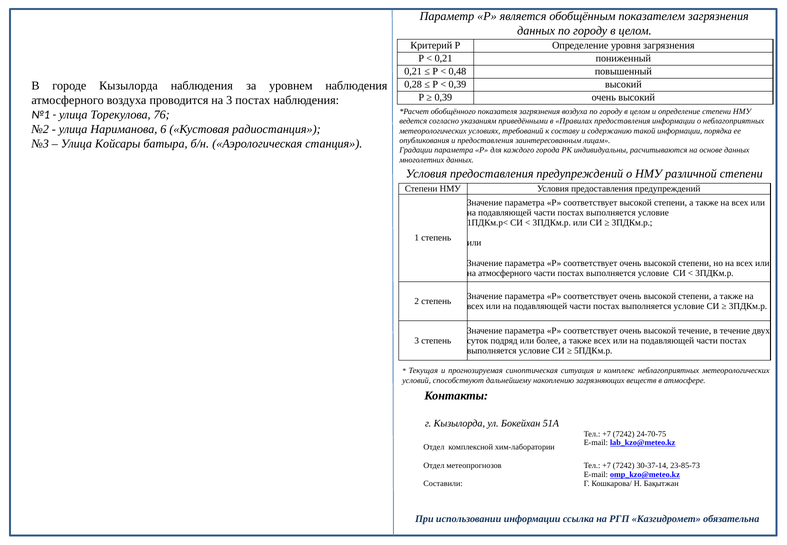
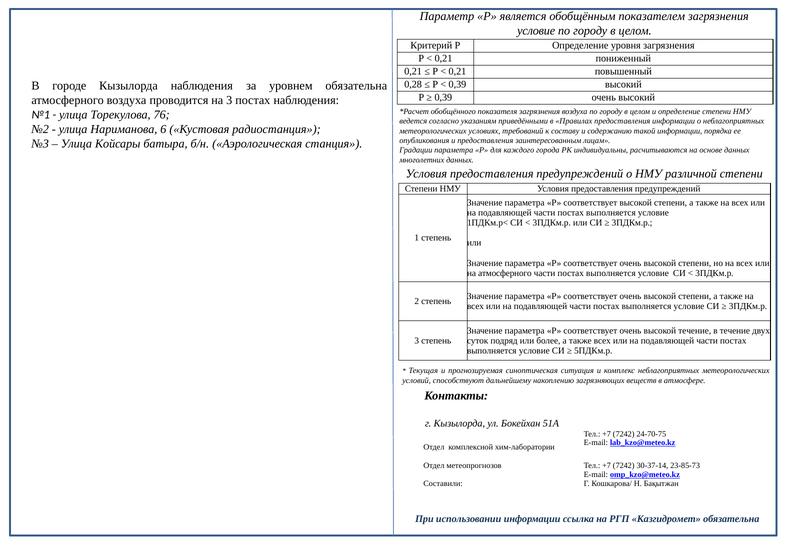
данных: данных -> условие (536, 31)
0,48: 0,48 -> 0,21 (457, 71)
уровнем наблюдения: наблюдения -> обязательна (356, 86)
